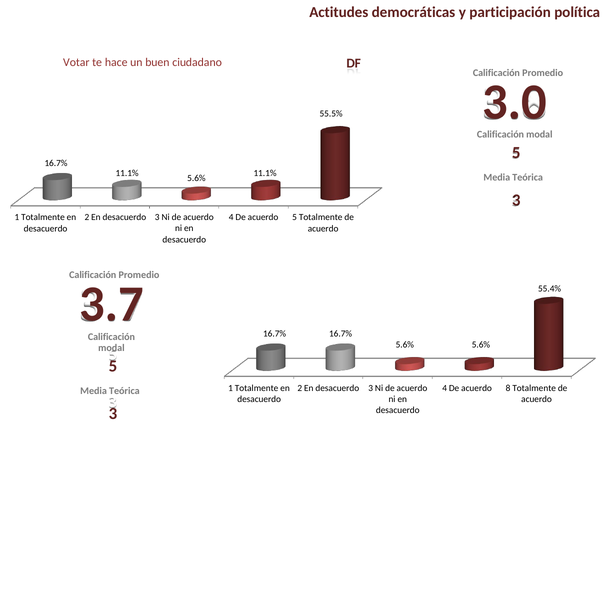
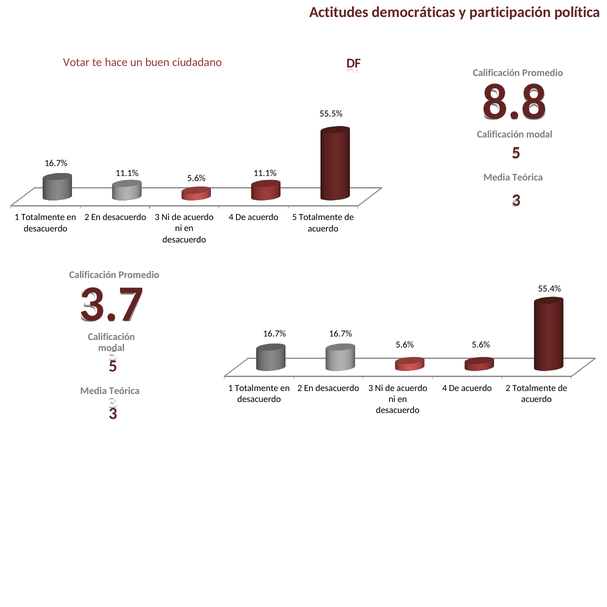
3.0: 3.0 -> 8.8 (515, 102)
acuerdo 8: 8 -> 2 (508, 388)
